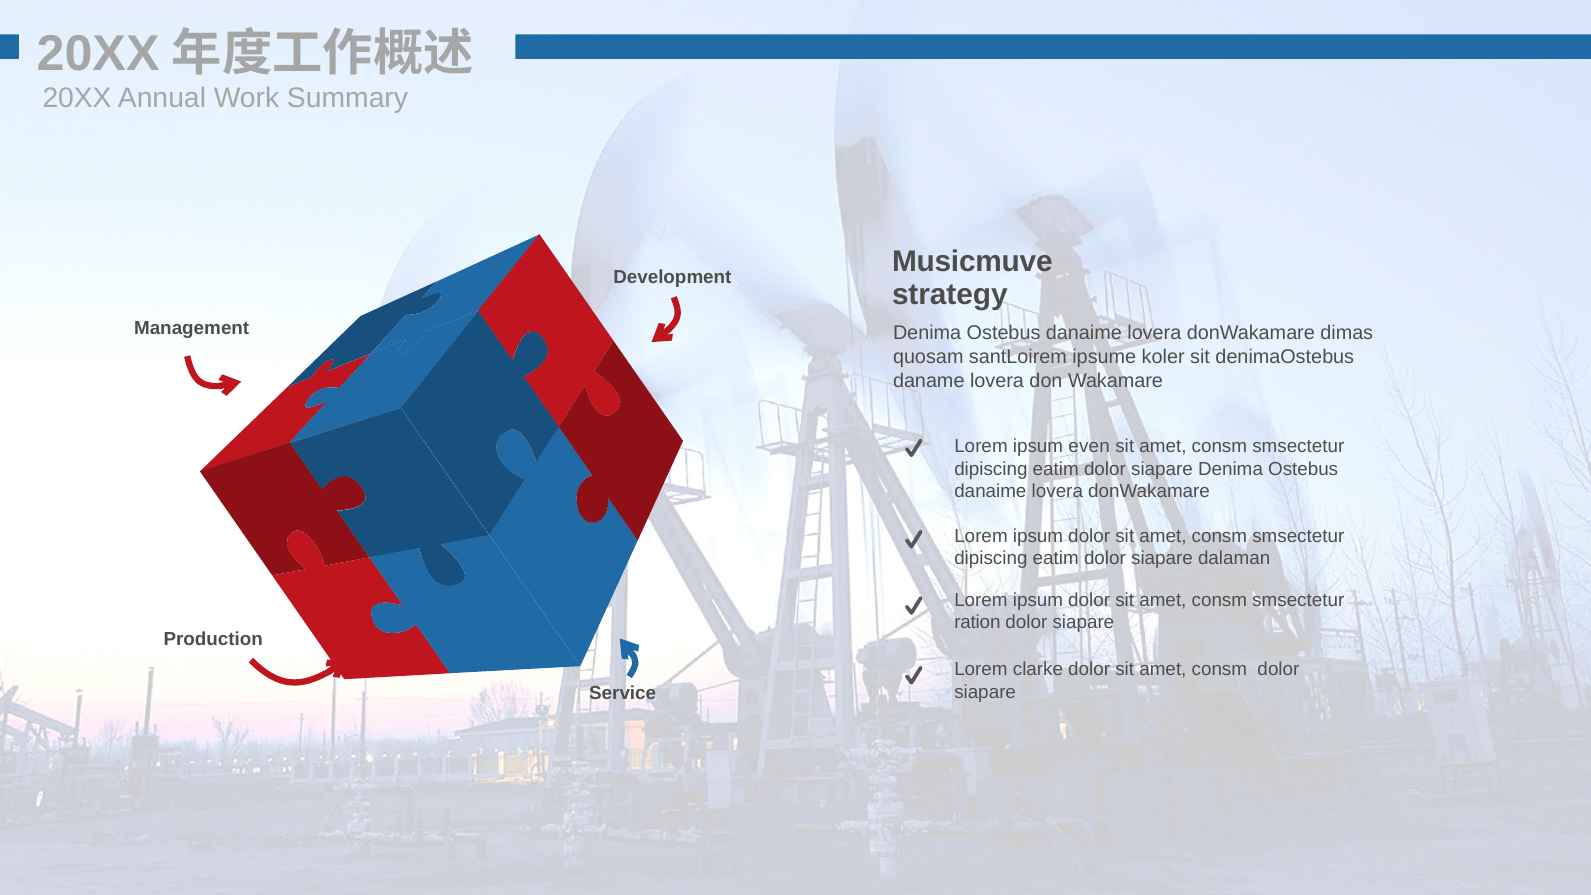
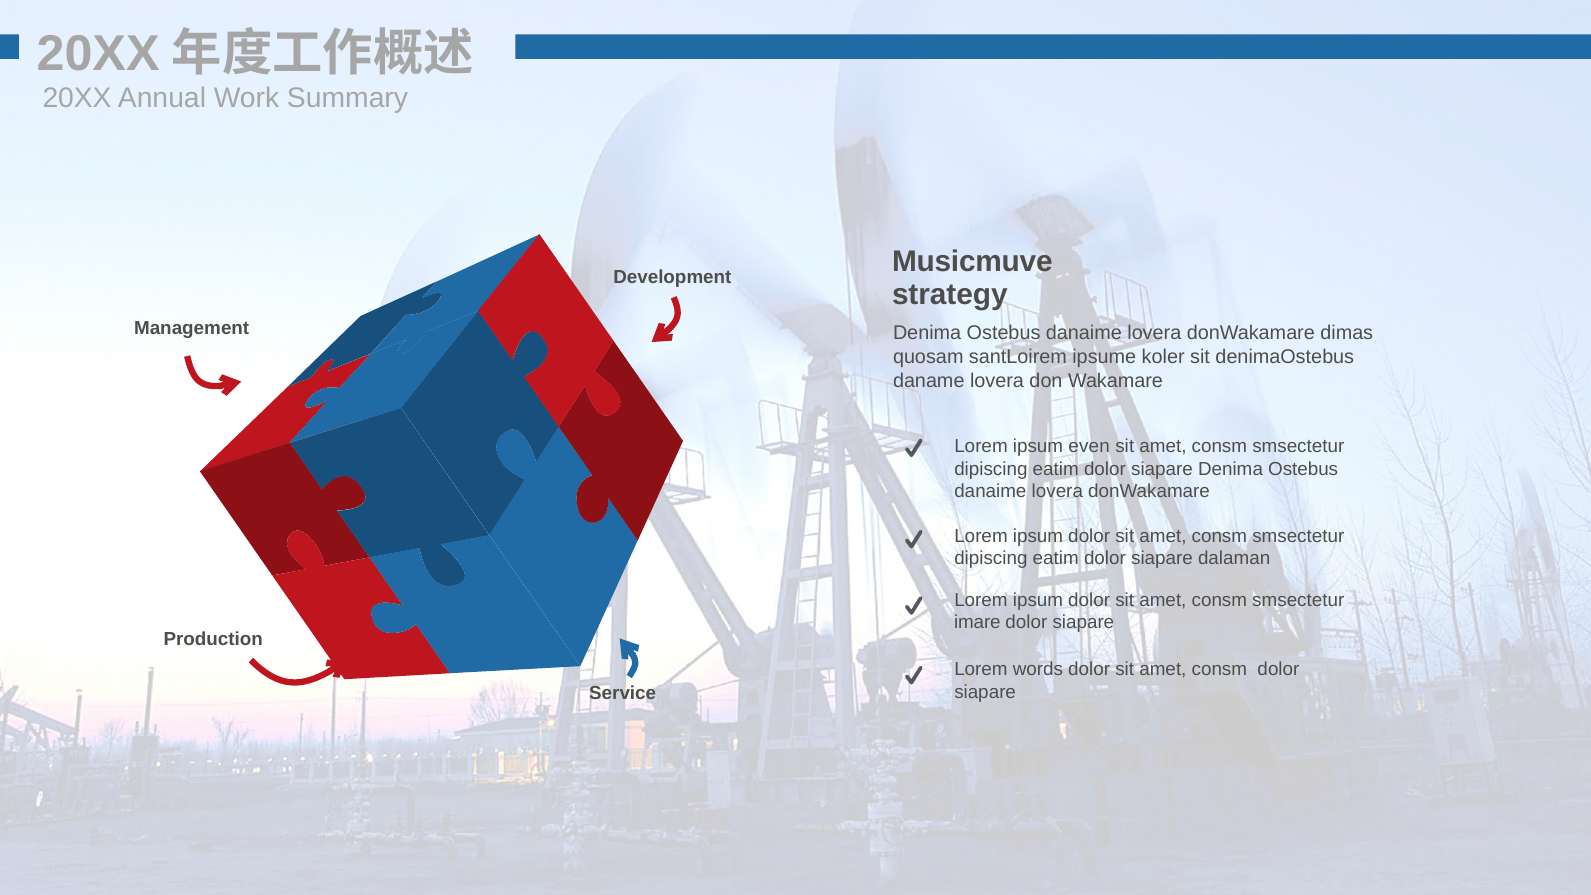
ration: ration -> imare (977, 623)
clarke: clarke -> words (1038, 670)
